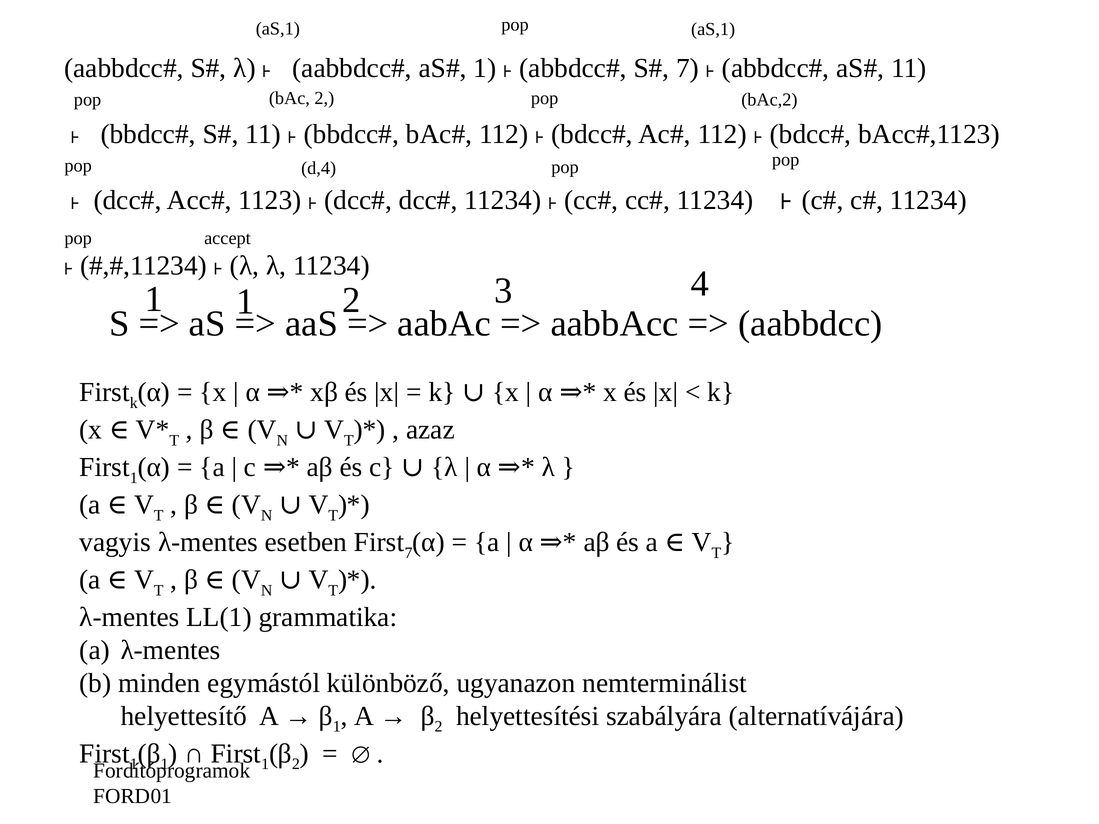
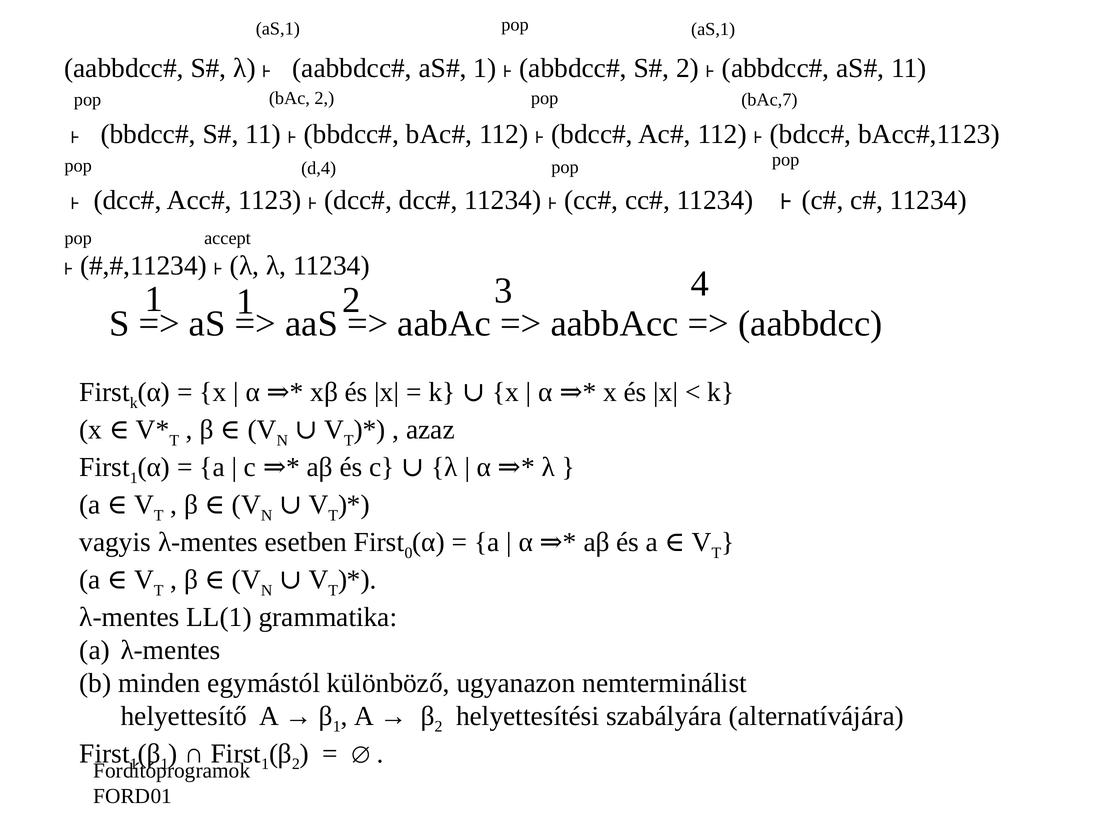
7: 7 -> 2 (688, 68)
bAc,2: bAc,2 -> bAc,7 (769, 100)
7: 7 -> 0 (409, 553)
